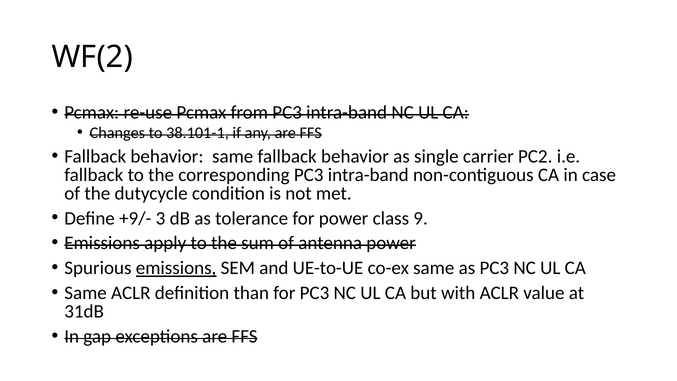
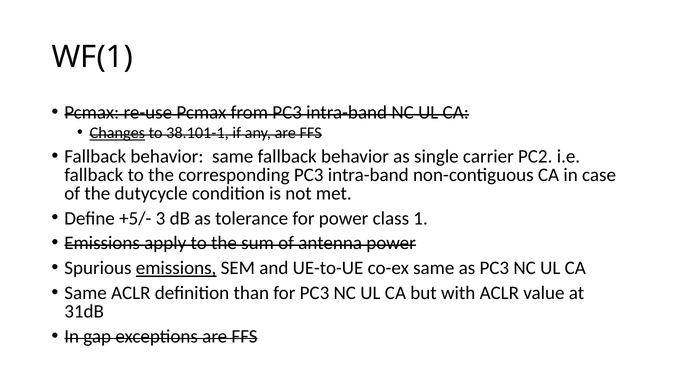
WF(2: WF(2 -> WF(1 (92, 57)
Changes underline: none -> present (117, 133)
+9/-: +9/- -> +5/- (135, 218)
9: 9 -> 1 (421, 218)
